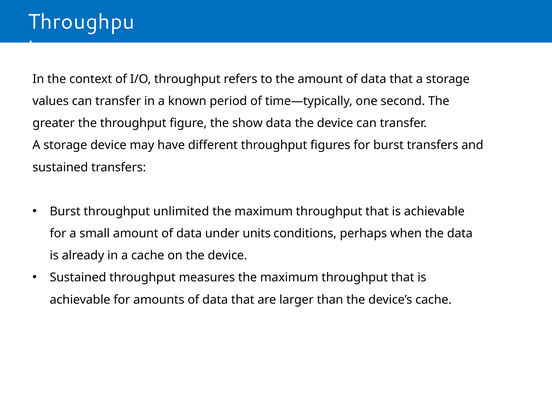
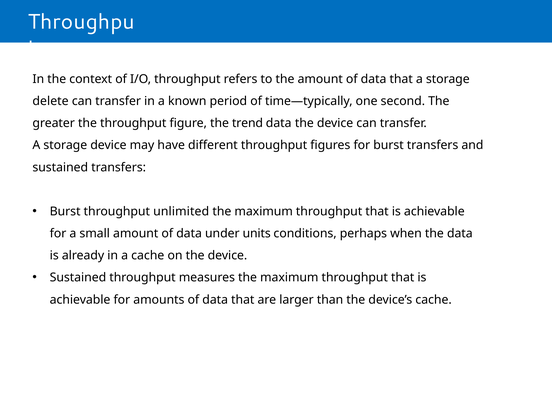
values: values -> delete (51, 101)
show: show -> trend (248, 123)
